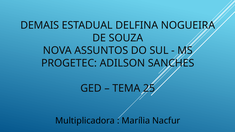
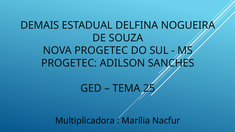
NOVA ASSUNTOS: ASSUNTOS -> PROGETEC (101, 51)
